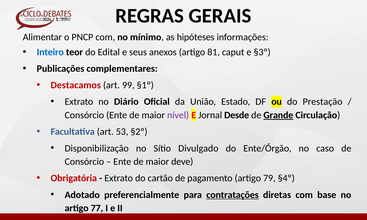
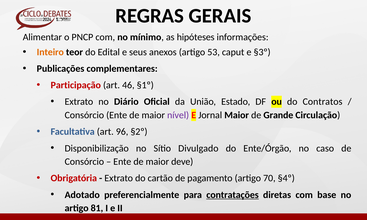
Inteiro colour: blue -> orange (50, 52)
81: 81 -> 53 (214, 52)
Destacamos: Destacamos -> Participação (76, 85)
99: 99 -> 46 (128, 85)
Prestação: Prestação -> Contratos (323, 102)
Jornal Desde: Desde -> Maior (237, 115)
Grande underline: present -> none (278, 115)
53: 53 -> 96 (122, 132)
79: 79 -> 70 (269, 178)
77: 77 -> 81 (97, 208)
